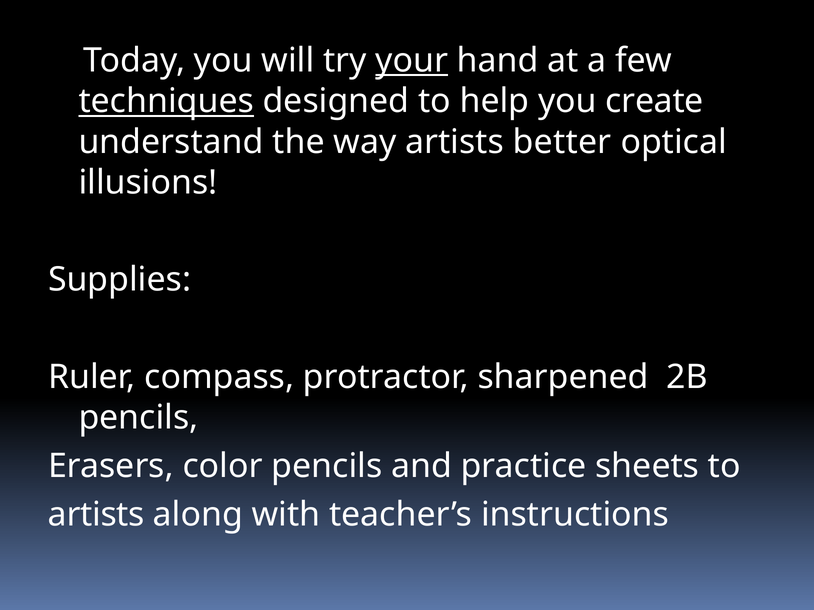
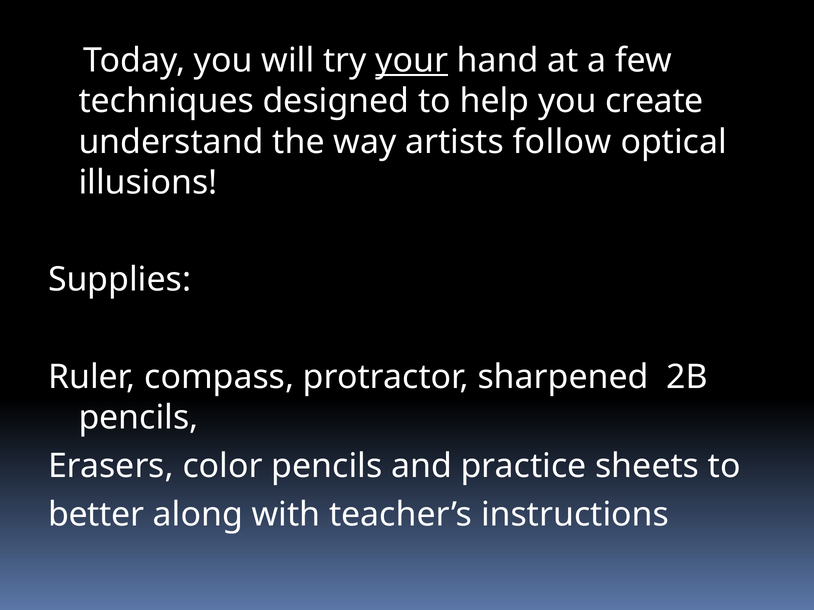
techniques underline: present -> none (166, 101)
better: better -> follow (562, 142)
artists: artists -> better (96, 515)
